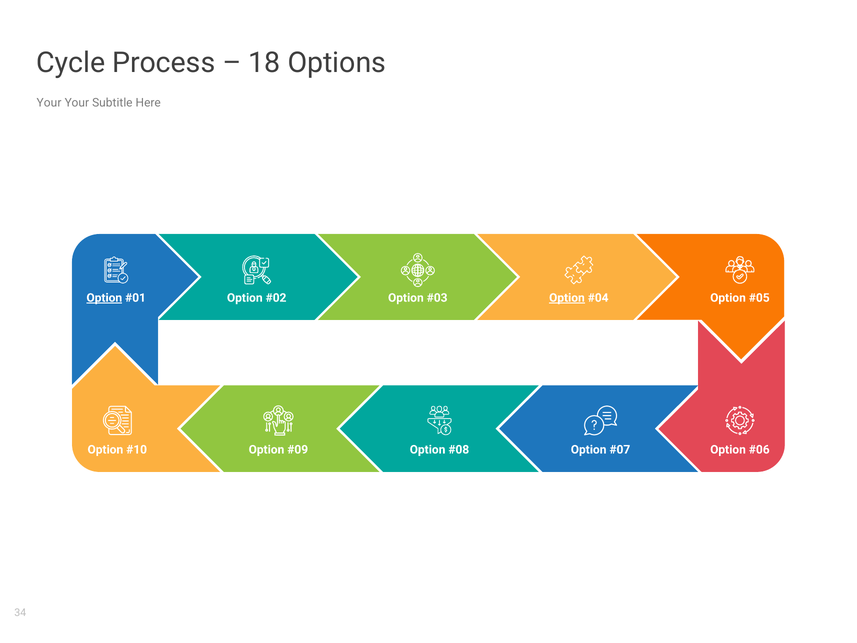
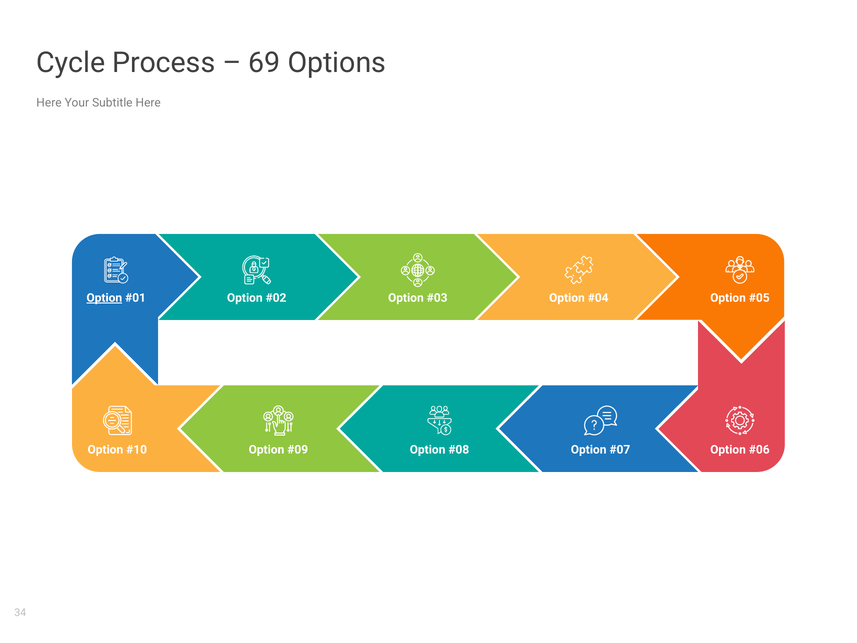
18: 18 -> 69 (264, 63)
Your: Your -> Here (49, 103)
Option underline: present -> none (567, 298)
